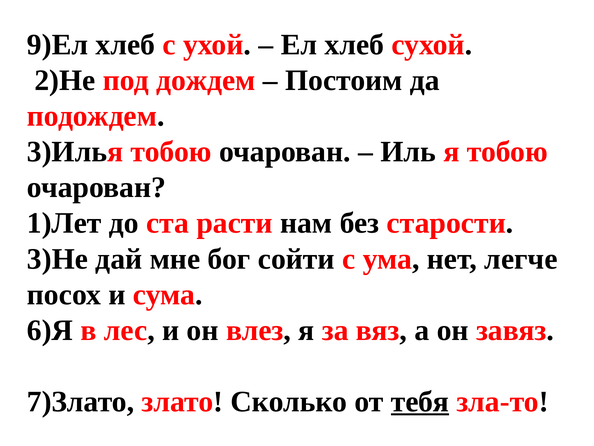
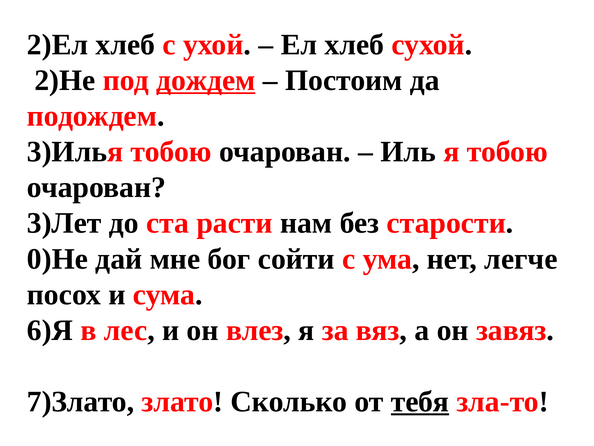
9)Ел: 9)Ел -> 2)Ел (58, 45)
дождем underline: none -> present (206, 80)
1)Лет: 1)Лет -> 3)Лет (64, 223)
3)Не: 3)Не -> 0)Не (57, 259)
